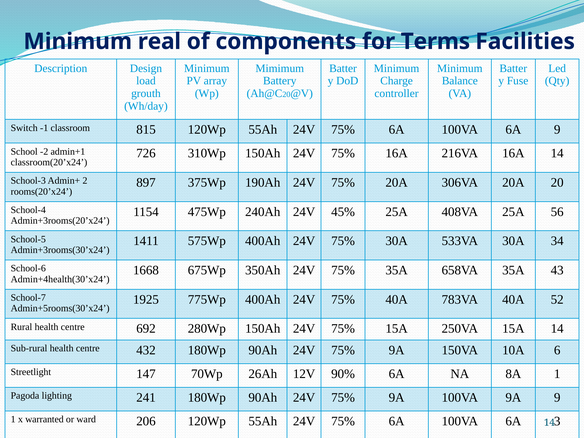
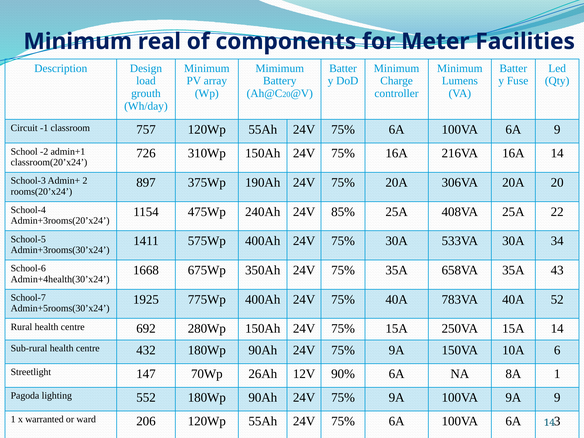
Terms: Terms -> Meter (435, 41)
Balance: Balance -> Lumens (460, 81)
Switch: Switch -> Circuit (24, 128)
815: 815 -> 757 (146, 130)
45%: 45% -> 85% (343, 212)
56: 56 -> 22 (557, 212)
241: 241 -> 552 (146, 397)
